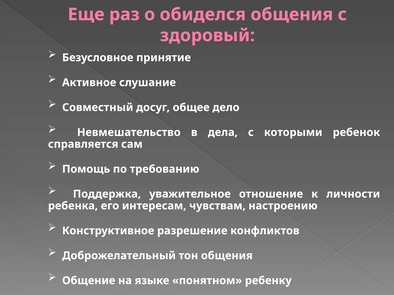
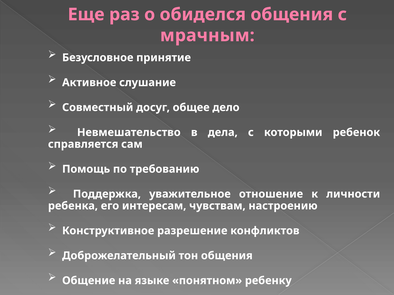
здоровый: здоровый -> мрачным (207, 36)
